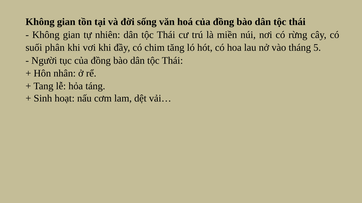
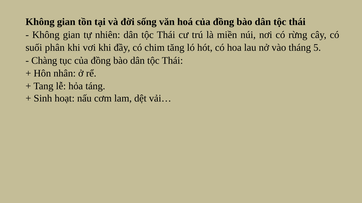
Người: Người -> Chàng (44, 61)
